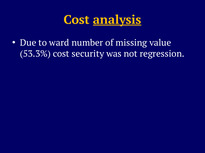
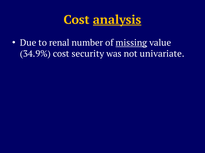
ward: ward -> renal (59, 43)
missing underline: none -> present (131, 43)
53.3%: 53.3% -> 34.9% (35, 54)
regression: regression -> univariate (162, 54)
